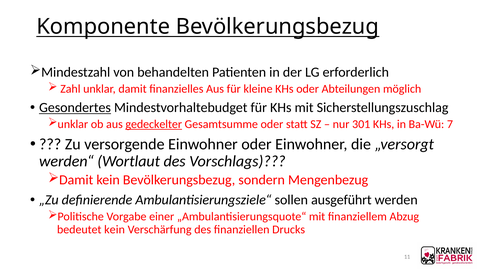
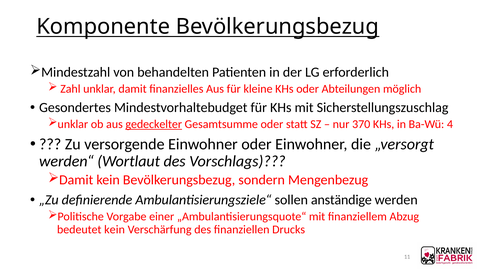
Gesondertes underline: present -> none (75, 108)
301: 301 -> 370 (361, 124)
7: 7 -> 4 (450, 124)
ausgeführt: ausgeführt -> anständige (341, 200)
